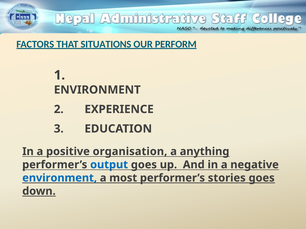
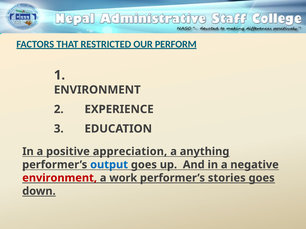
SITUATIONS: SITUATIONS -> RESTRICTED (106, 44)
organisation: organisation -> appreciation (130, 152)
environment colour: blue -> red (60, 178)
most: most -> work (123, 178)
